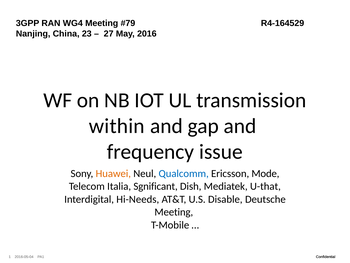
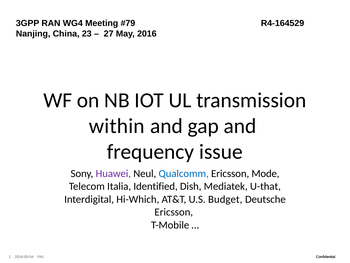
Huawei colour: orange -> purple (113, 173)
Sgnificant: Sgnificant -> Identified (156, 186)
Hi-Needs: Hi-Needs -> Hi-Which (138, 199)
Disable: Disable -> Budget (225, 199)
Meeting: Meeting -> Ericsson (174, 212)
